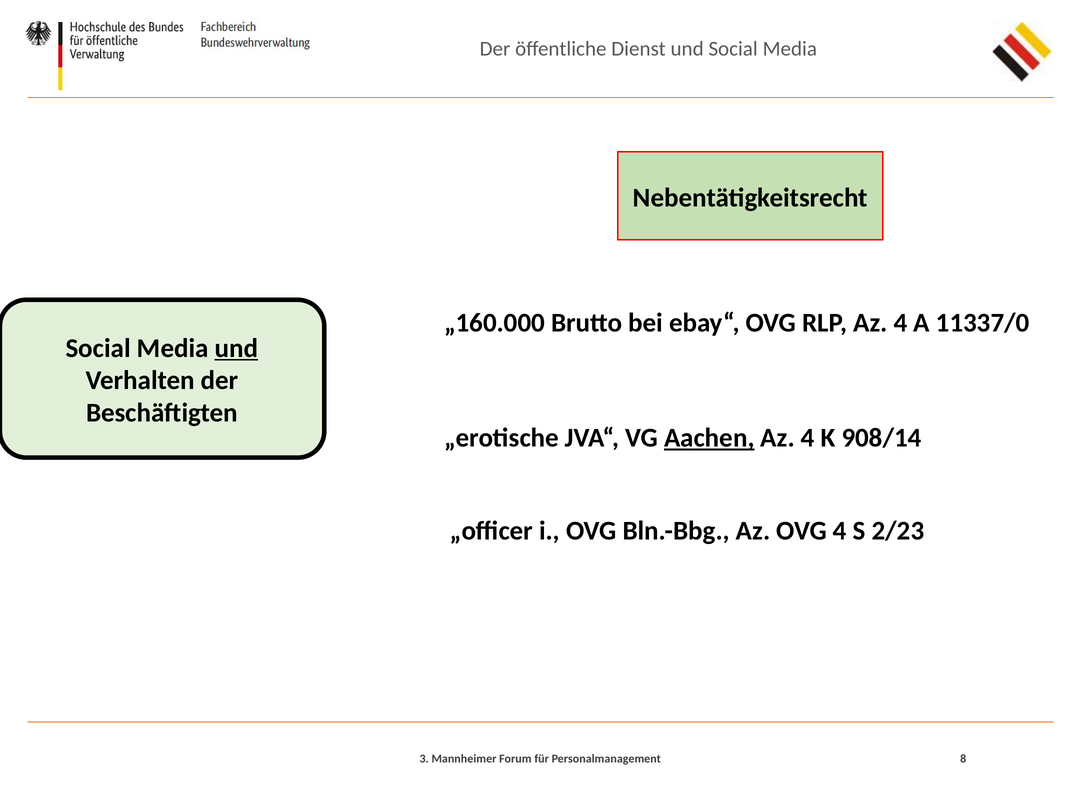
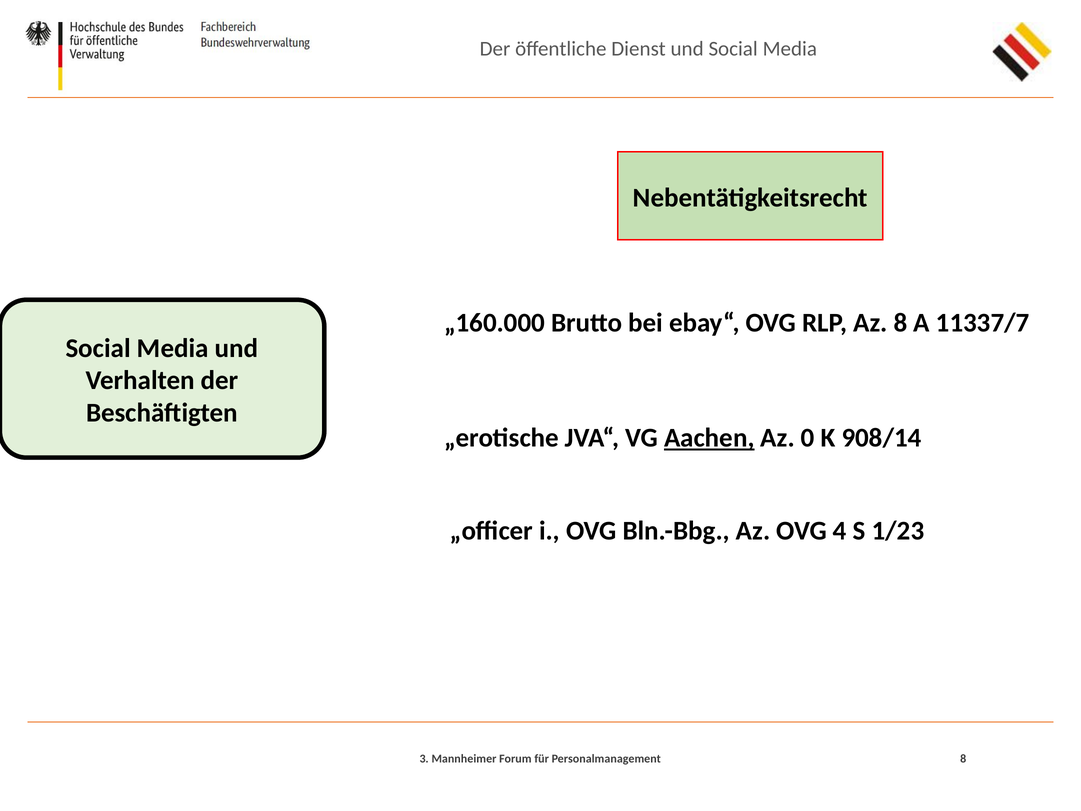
RLP Az 4: 4 -> 8 (901, 323)
11337/0: 11337/0 -> 11337/7 (983, 323)
und underline: present -> none (236, 348)
4: 4 -> 0 (808, 438)
2/23: 2/23 -> 1/23 (898, 531)
